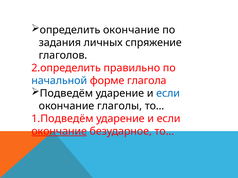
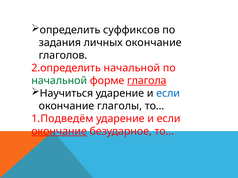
определить окончание: окончание -> суффиксов (131, 30)
личных спряжение: спряжение -> окончание (154, 43)
2.определить правильно: правильно -> начальной (132, 68)
начальной colour: blue -> green (59, 81)
глагола underline: none -> present (147, 81)
Подведём: Подведём -> Научиться (66, 94)
